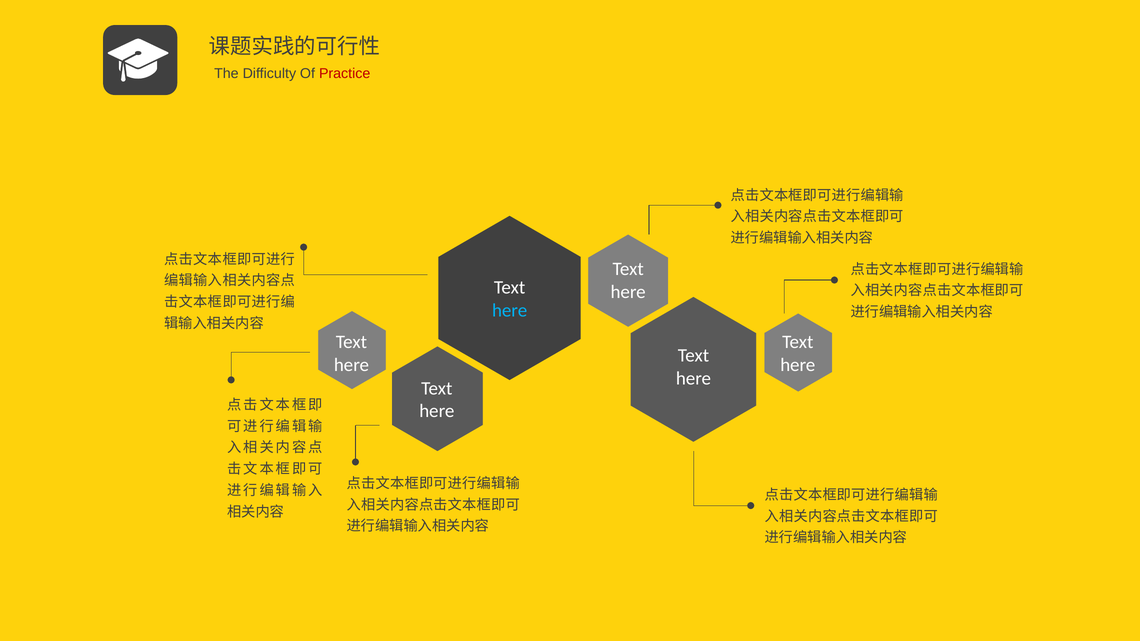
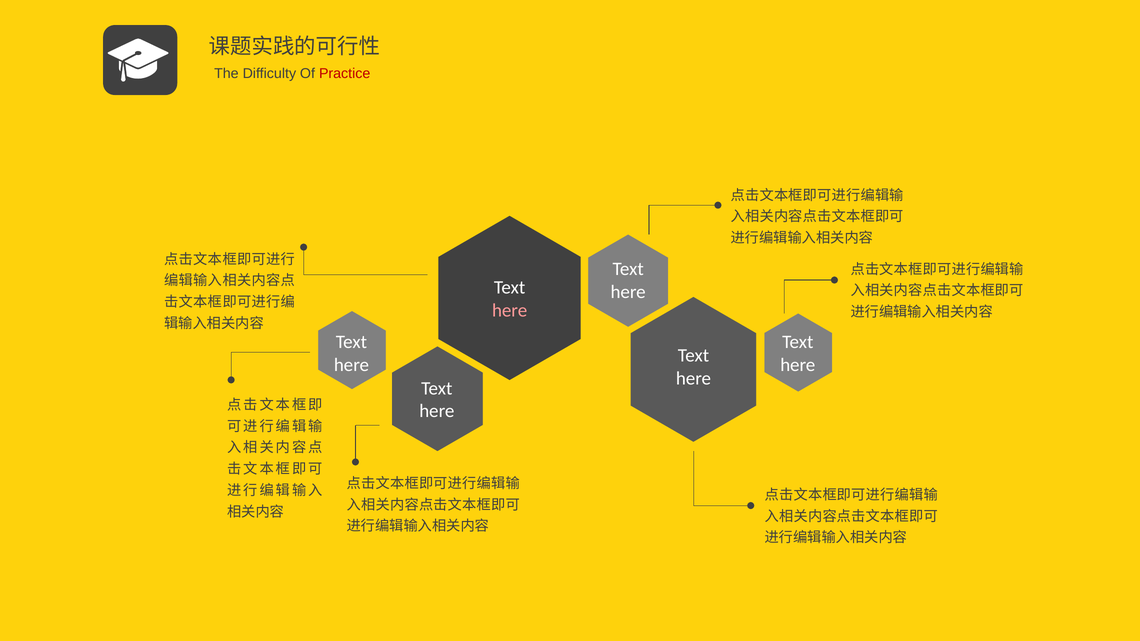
here colour: light blue -> pink (510, 310)
